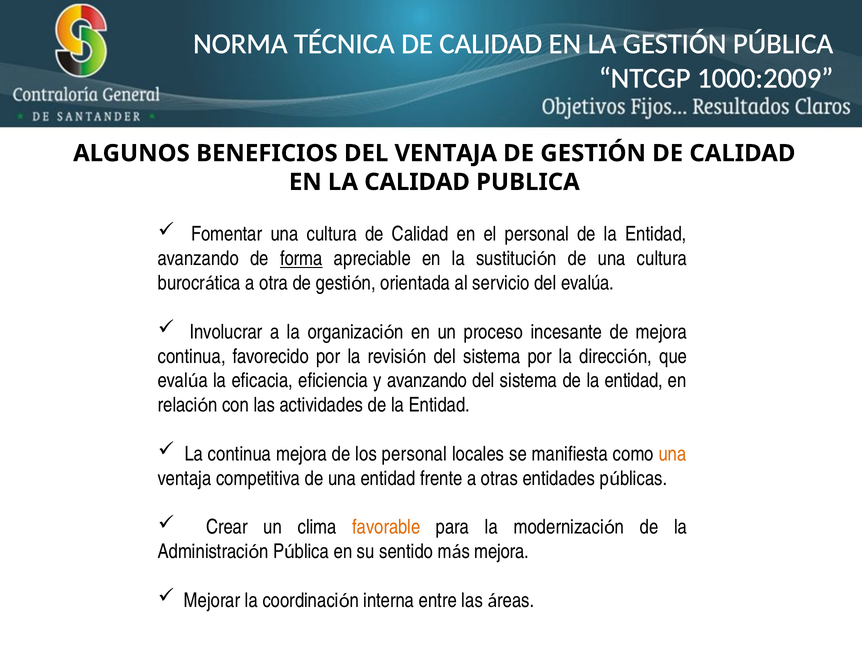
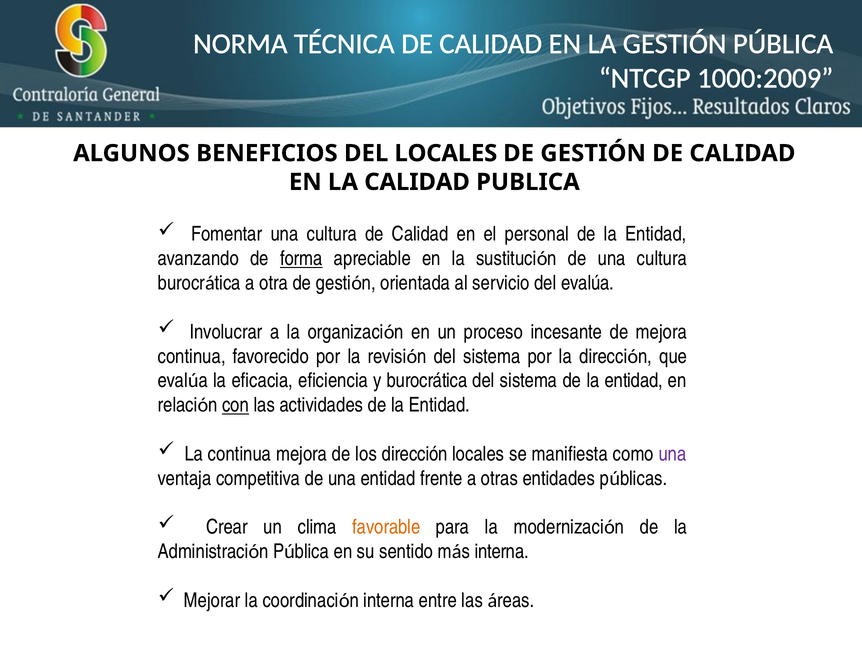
DEL VENTAJA: VENTAJA -> LOCALES (446, 153)
y avanzando: avanzando -> burocrática (427, 381)
con underline: none -> present (236, 405)
los personal: personal -> dirección (415, 454)
una colour: orange -> purple (673, 454)
más mejora: mejora -> interna (502, 552)
